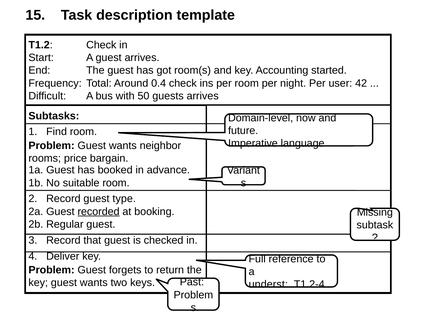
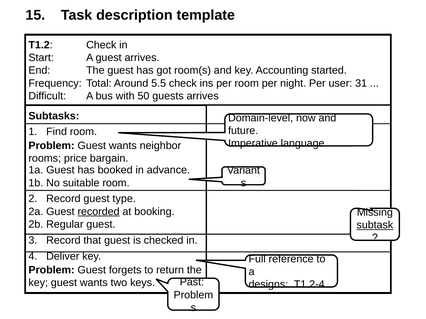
0.4: 0.4 -> 5.5 (159, 83)
42: 42 -> 31 (361, 83)
subtask underline: none -> present (375, 225)
underst: underst -> designs (268, 285)
